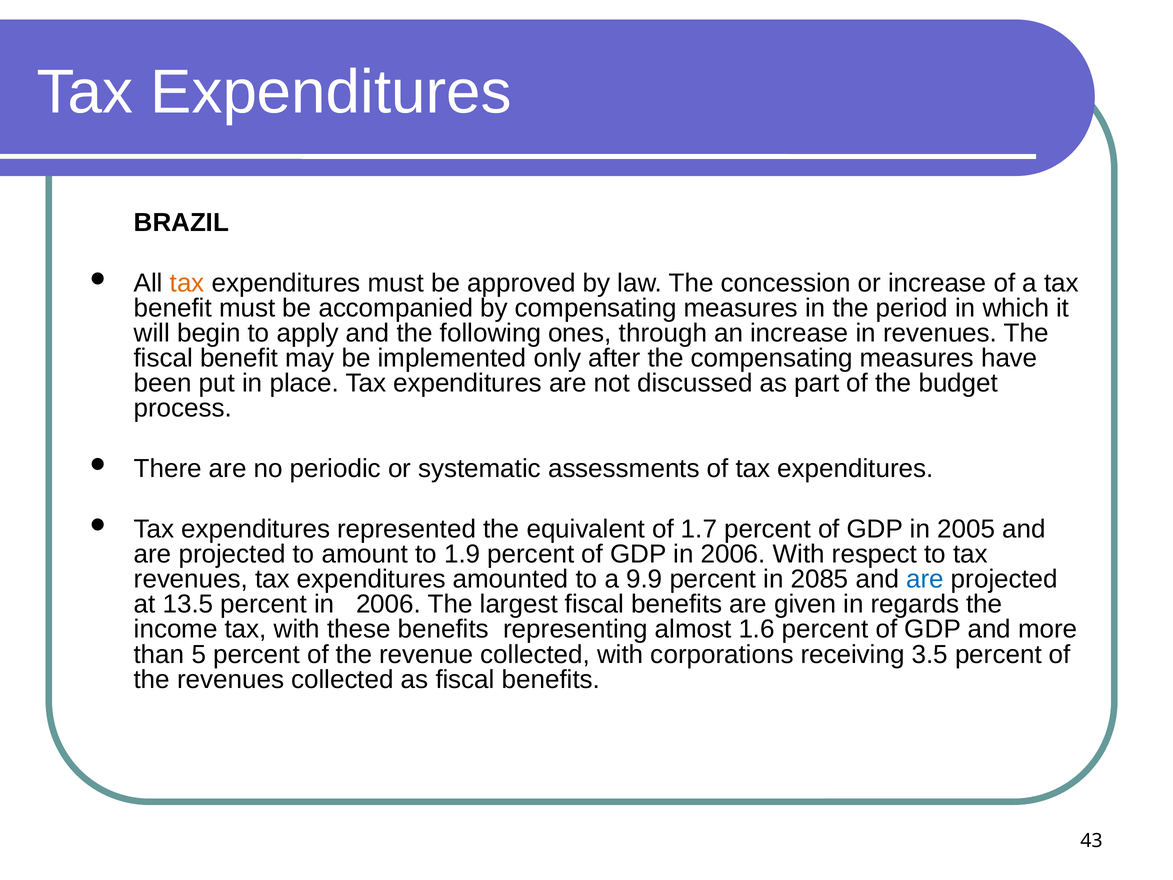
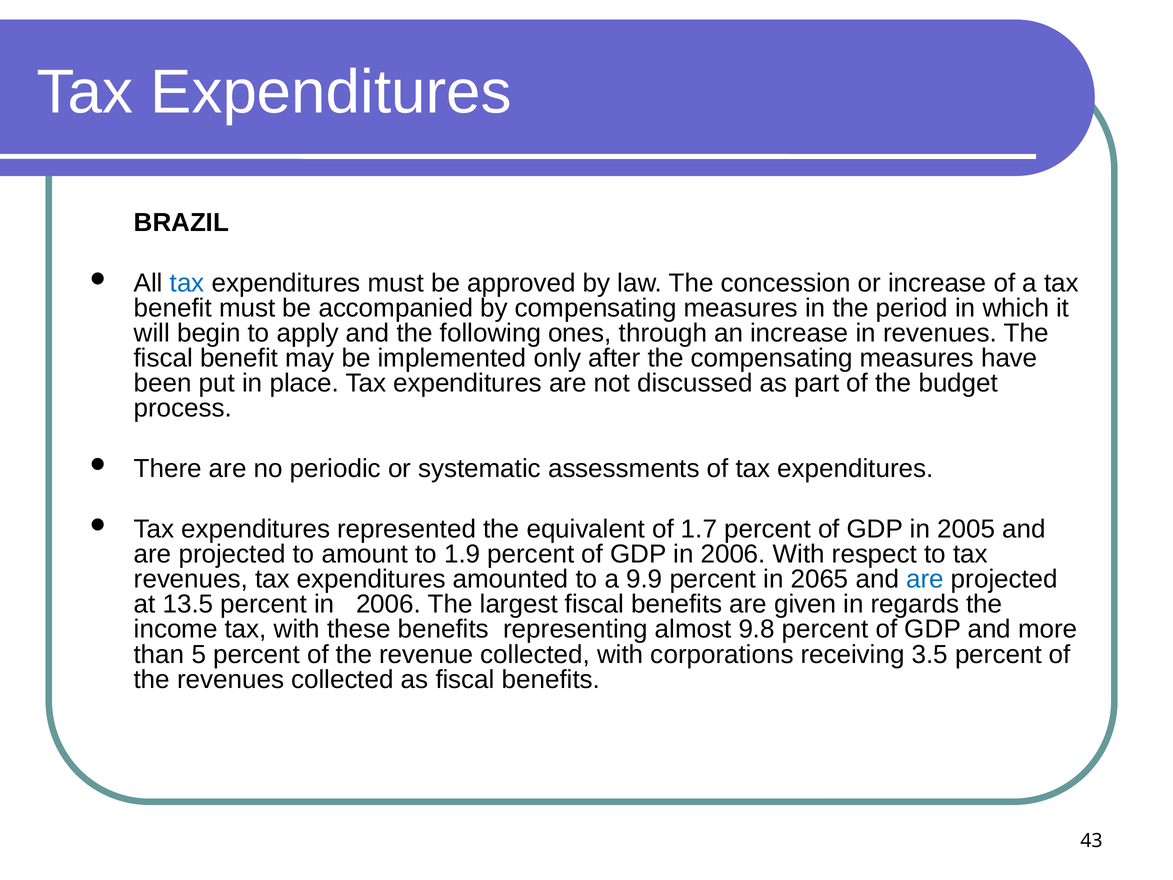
tax colour: orange -> blue (187, 283)
2085: 2085 -> 2065 (820, 579)
1.6: 1.6 -> 9.8 (757, 629)
